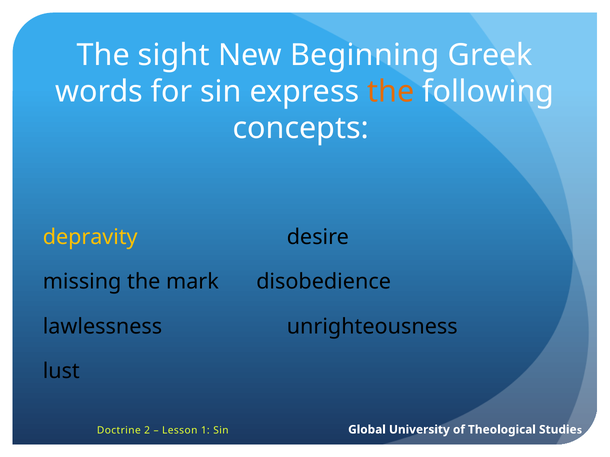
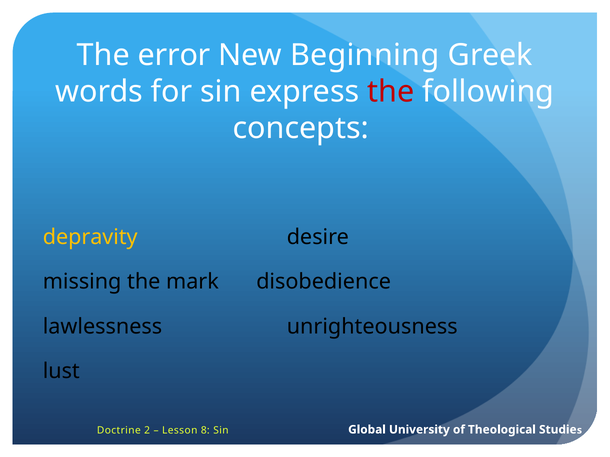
sight: sight -> error (174, 55)
the colour: orange -> red (391, 92)
1: 1 -> 8 (205, 431)
